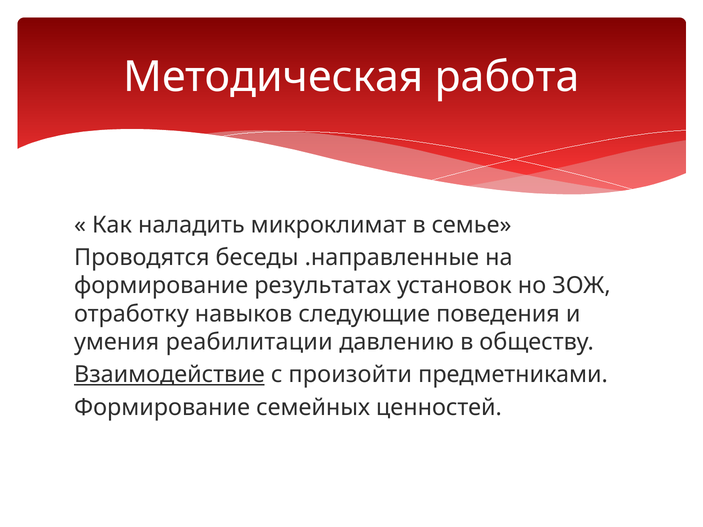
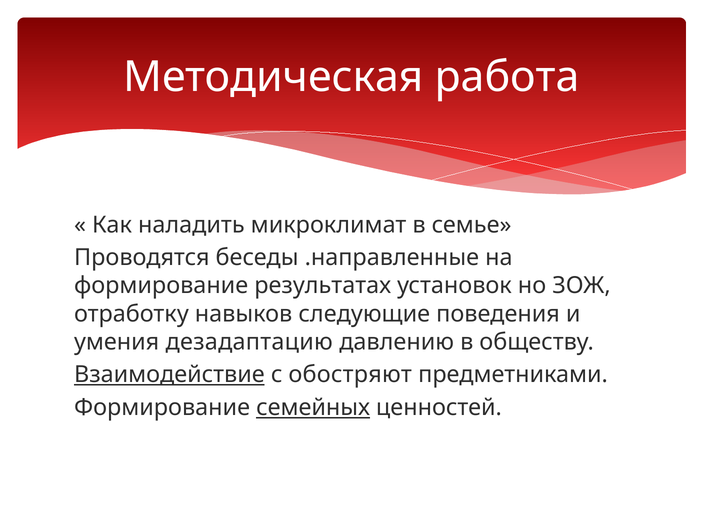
реабилитации: реабилитации -> дезадаптацию (249, 342)
произойти: произойти -> обостряют (350, 375)
семейных underline: none -> present (313, 408)
